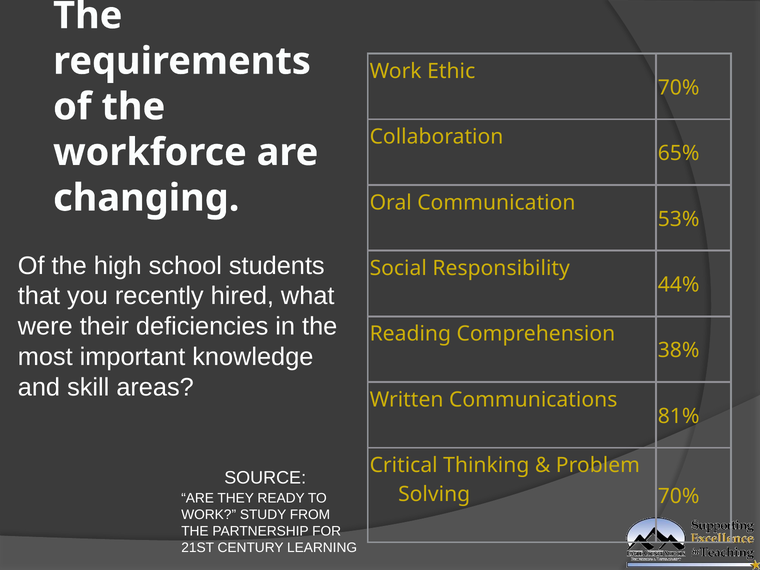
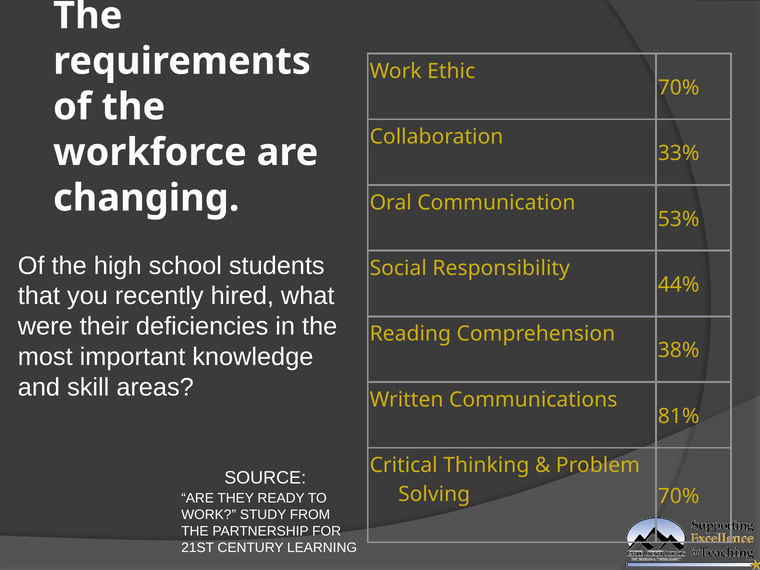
65%: 65% -> 33% (679, 153)
